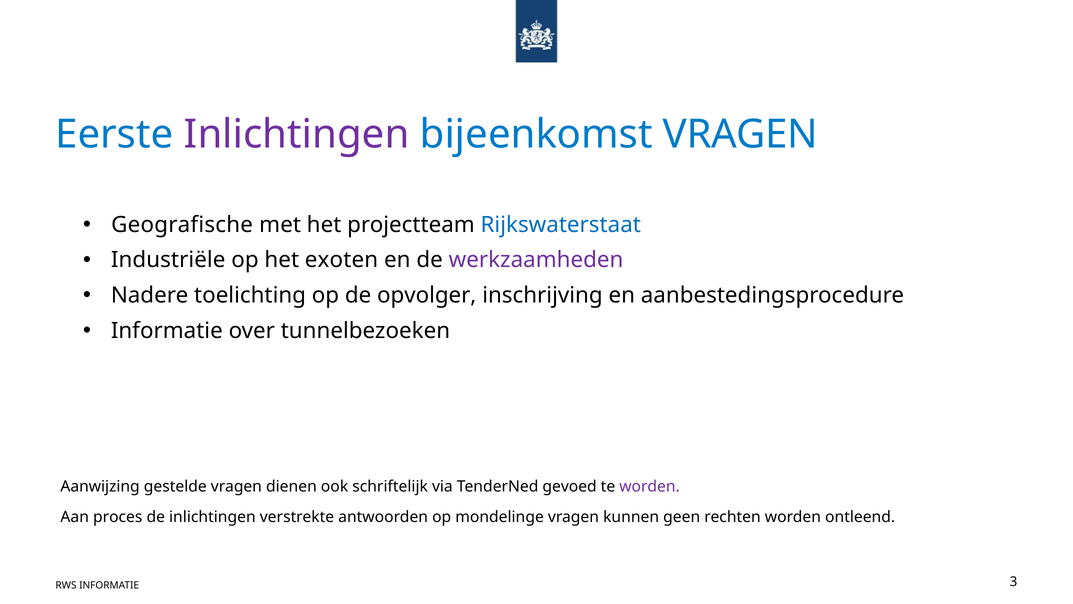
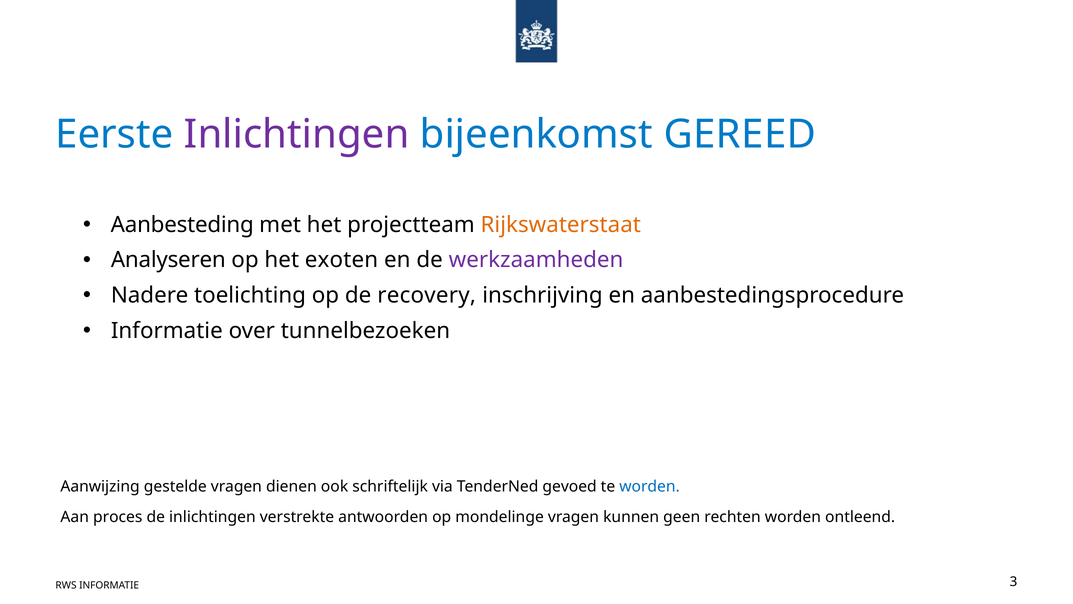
bijeenkomst VRAGEN: VRAGEN -> GEREED (740, 134)
Geografische: Geografische -> Aanbesteding (182, 225)
Rijkswaterstaat colour: blue -> orange (561, 225)
Industriële: Industriële -> Analyseren (168, 260)
opvolger: opvolger -> recovery (427, 295)
worden colour: purple -> blue (650, 486)
